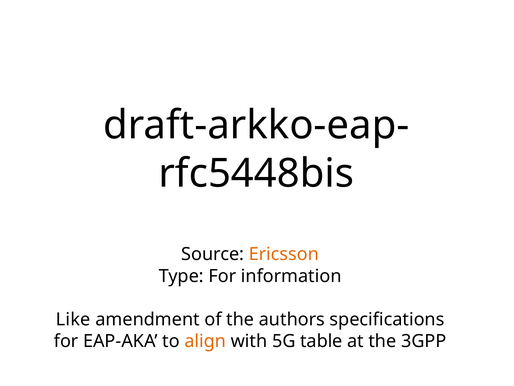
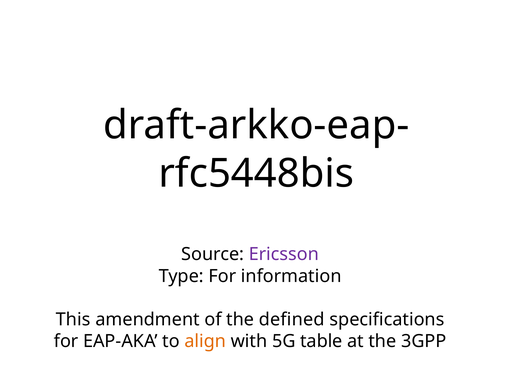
Ericsson colour: orange -> purple (284, 254)
Like: Like -> This (73, 319)
authors: authors -> defined (292, 319)
